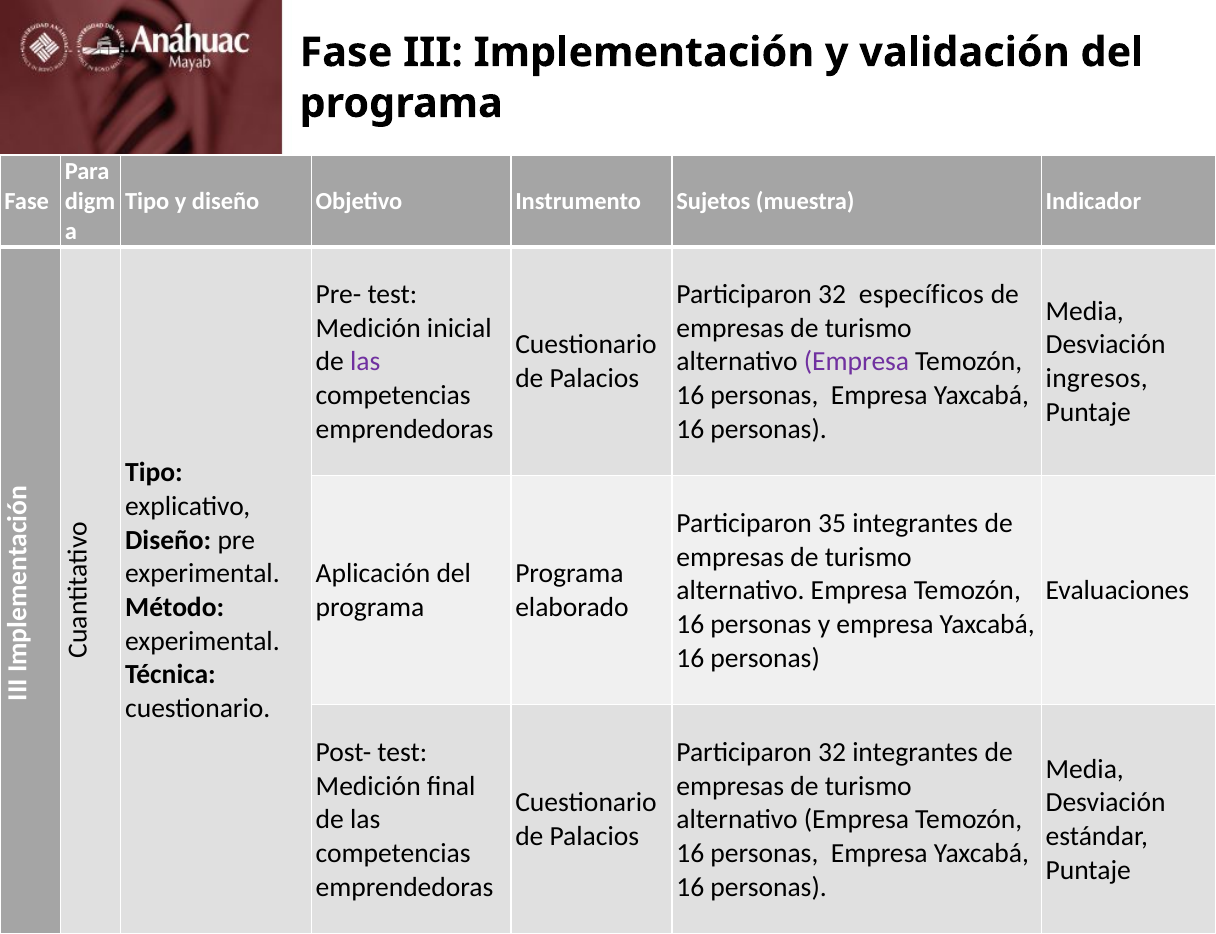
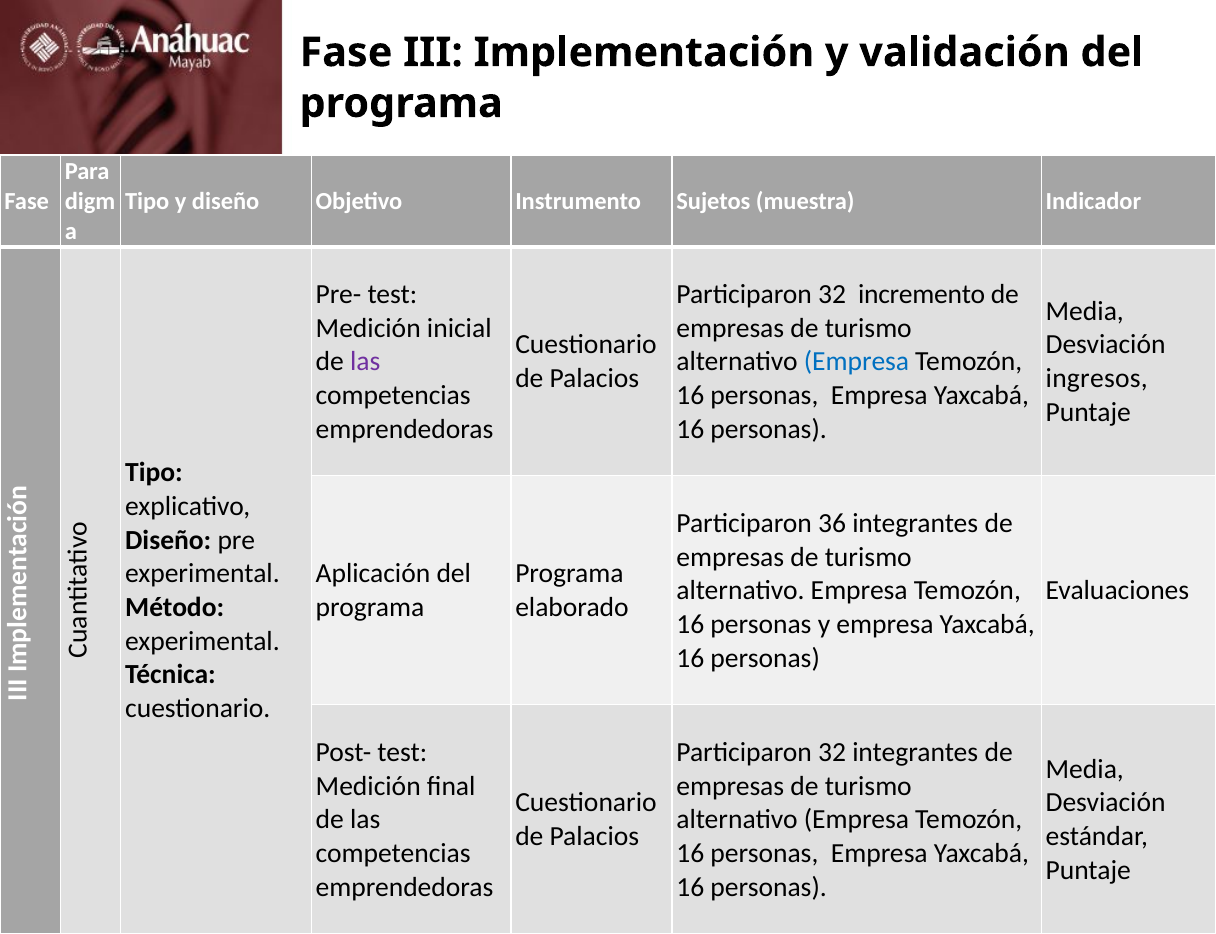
específicos: específicos -> incremento (922, 294)
Empresa colour: purple -> blue (857, 361)
35: 35 -> 36 (832, 523)
